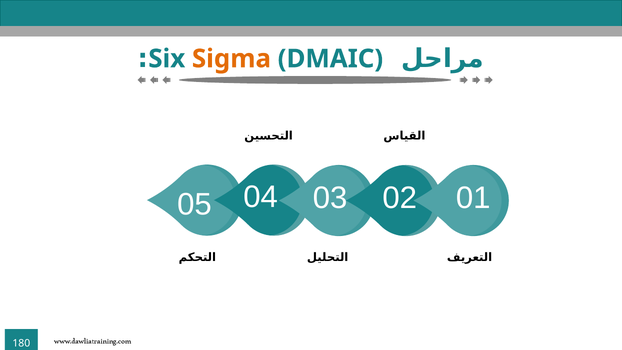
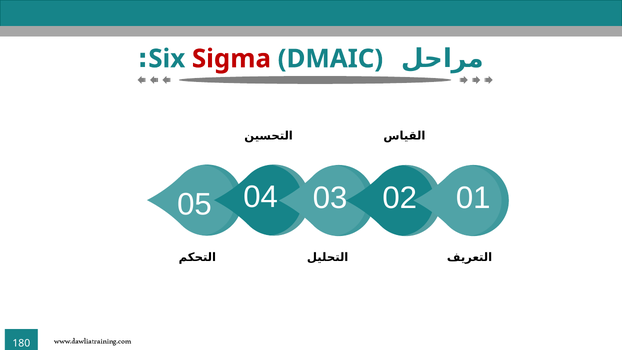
Sigma colour: orange -> red (231, 59)
